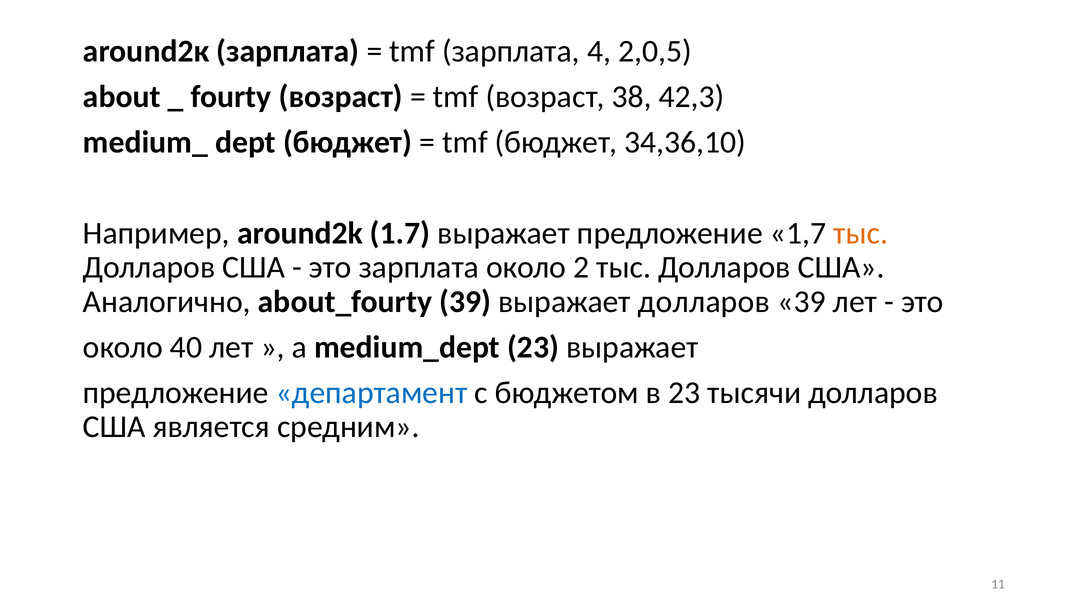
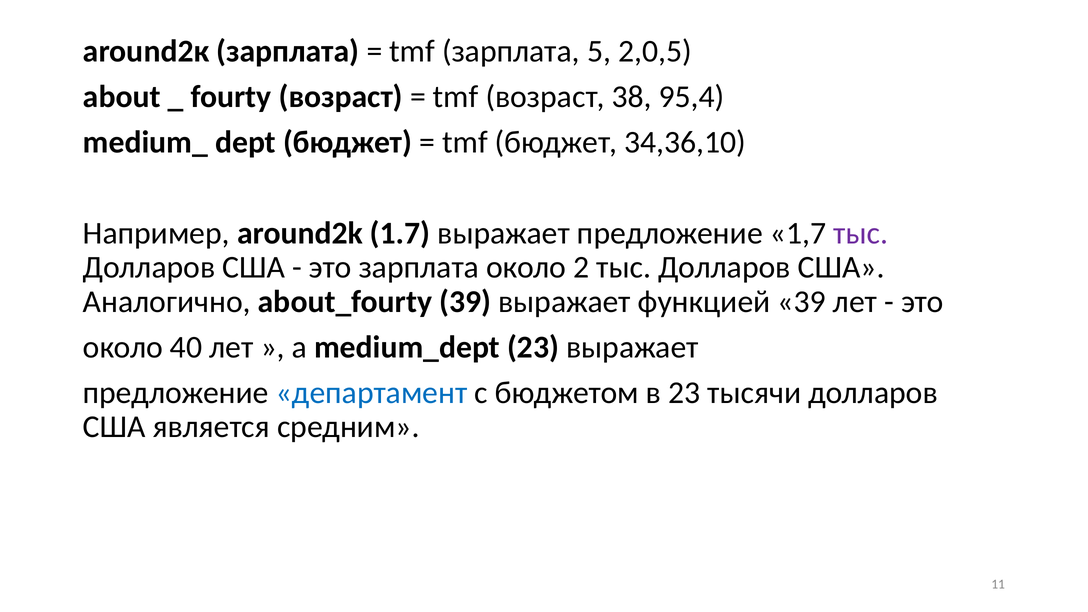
4: 4 -> 5 (599, 51)
42,3: 42,3 -> 95,4 (692, 97)
тыс colour: orange -> purple (861, 233)
выражает долларов: долларов -> функцией (704, 302)
